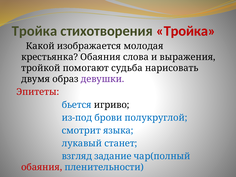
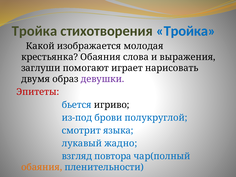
Тройка colour: red -> blue (186, 31)
тройкой: тройкой -> заглуши (41, 68)
судьба: судьба -> играет (127, 68)
станет: станет -> жадно (121, 143)
задание: задание -> повтора (113, 156)
обаяния colour: red -> orange (42, 167)
